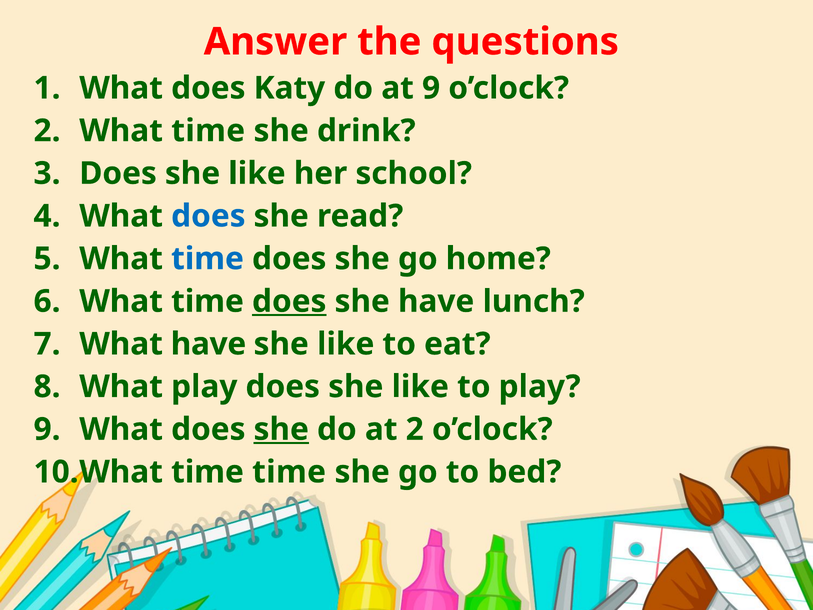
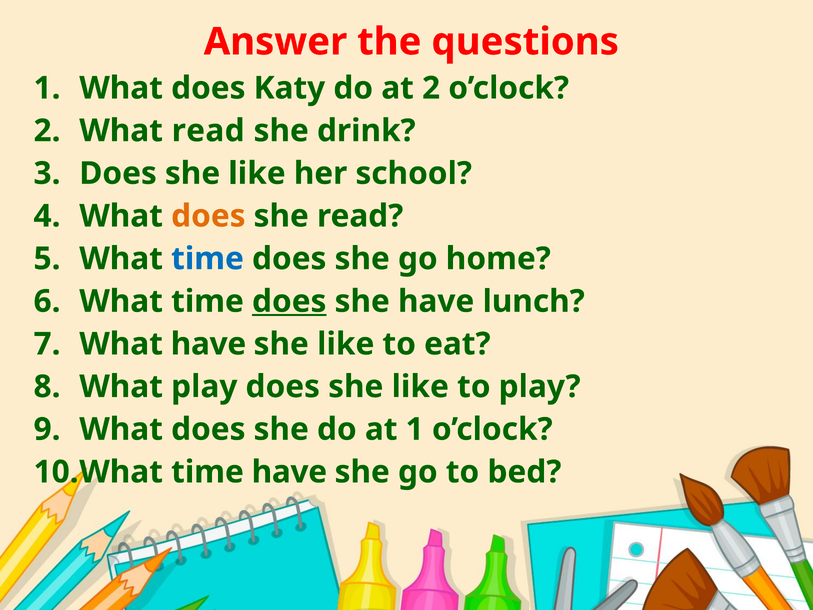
at 9: 9 -> 2 (431, 88)
time: time -> read (208, 131)
does colour: blue -> orange (208, 216)
she underline: present -> none (281, 429)
at 2: 2 -> 1 (415, 429)
time time: time -> have (289, 472)
